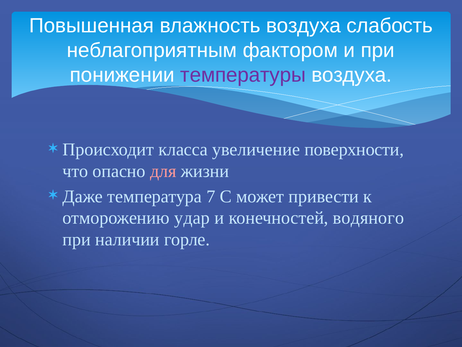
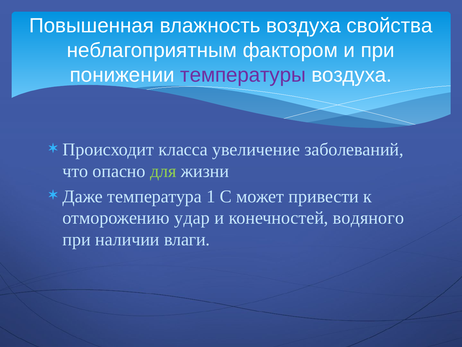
слабость: слабость -> свойства (390, 26)
поверхности: поверхности -> заболеваний (354, 149)
для colour: pink -> light green (163, 171)
7: 7 -> 1 (211, 196)
горле: горле -> влаги (187, 239)
